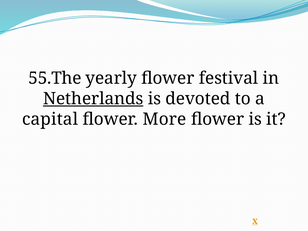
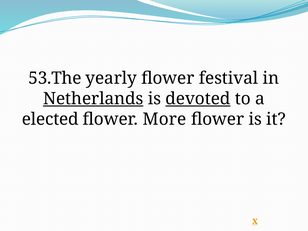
55.The: 55.The -> 53.The (55, 78)
devoted underline: none -> present (198, 99)
capital: capital -> elected (50, 119)
